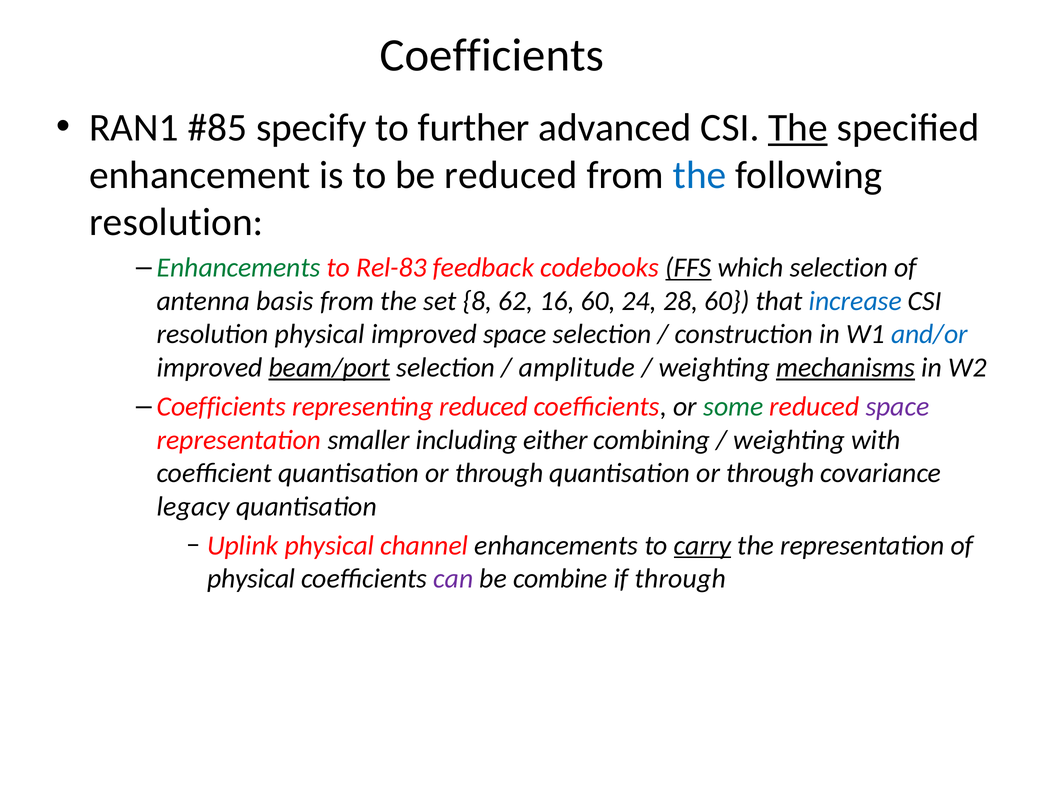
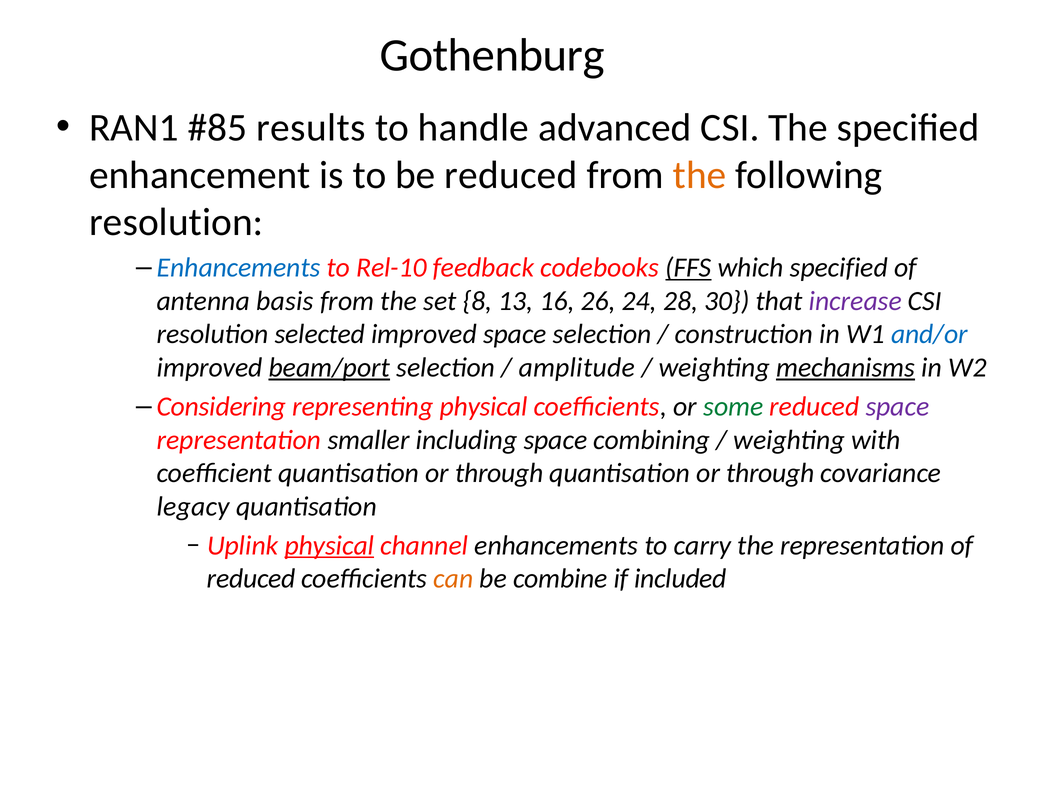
Coefficients: Coefficients -> Gothenburg (492, 55)
specify: specify -> results (311, 128)
further: further -> handle (473, 128)
The underline: present -> none (798, 128)
the colour: blue -> orange (700, 175)
Enhancements colour: green -> blue (239, 268)
Rel-83: Rel-83 -> Rel-10 (391, 268)
which selection: selection -> specified (839, 268)
62: 62 -> 13 (516, 301)
16 60: 60 -> 26 (598, 301)
28 60: 60 -> 30 (727, 301)
increase colour: blue -> purple (855, 301)
resolution physical: physical -> selected (320, 334)
Coefficients: Coefficients -> Considering (221, 407)
representing reduced: reduced -> physical (484, 407)
including either: either -> space (555, 440)
physical underline: none -> present (329, 546)
carry underline: present -> none (702, 546)
physical: physical -> reduced (251, 579)
can colour: purple -> orange (453, 579)
if through: through -> included (680, 579)
